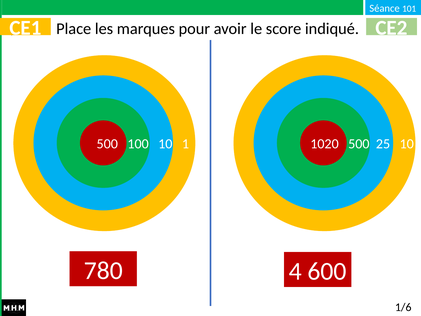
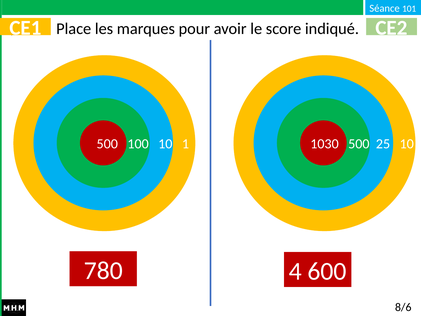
1020: 1020 -> 1030 (324, 144)
1/6: 1/6 -> 8/6 (403, 307)
